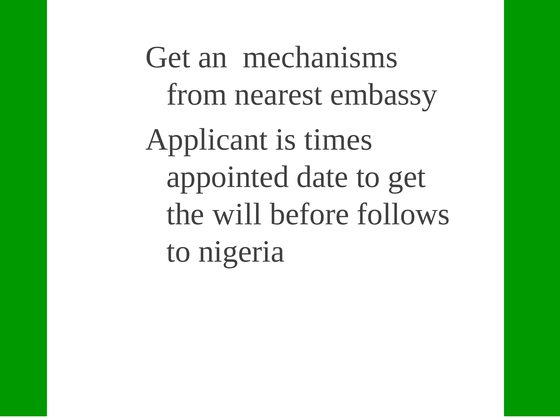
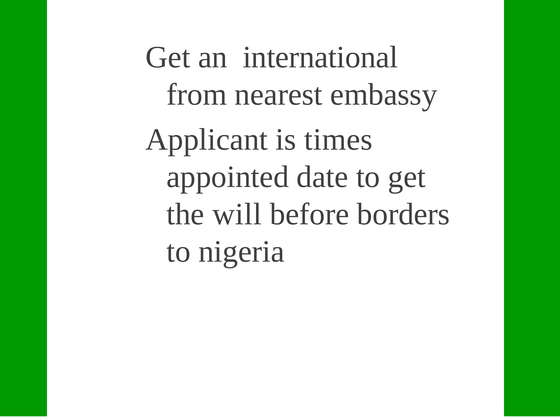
mechanisms: mechanisms -> international (321, 57)
follows: follows -> borders (404, 214)
